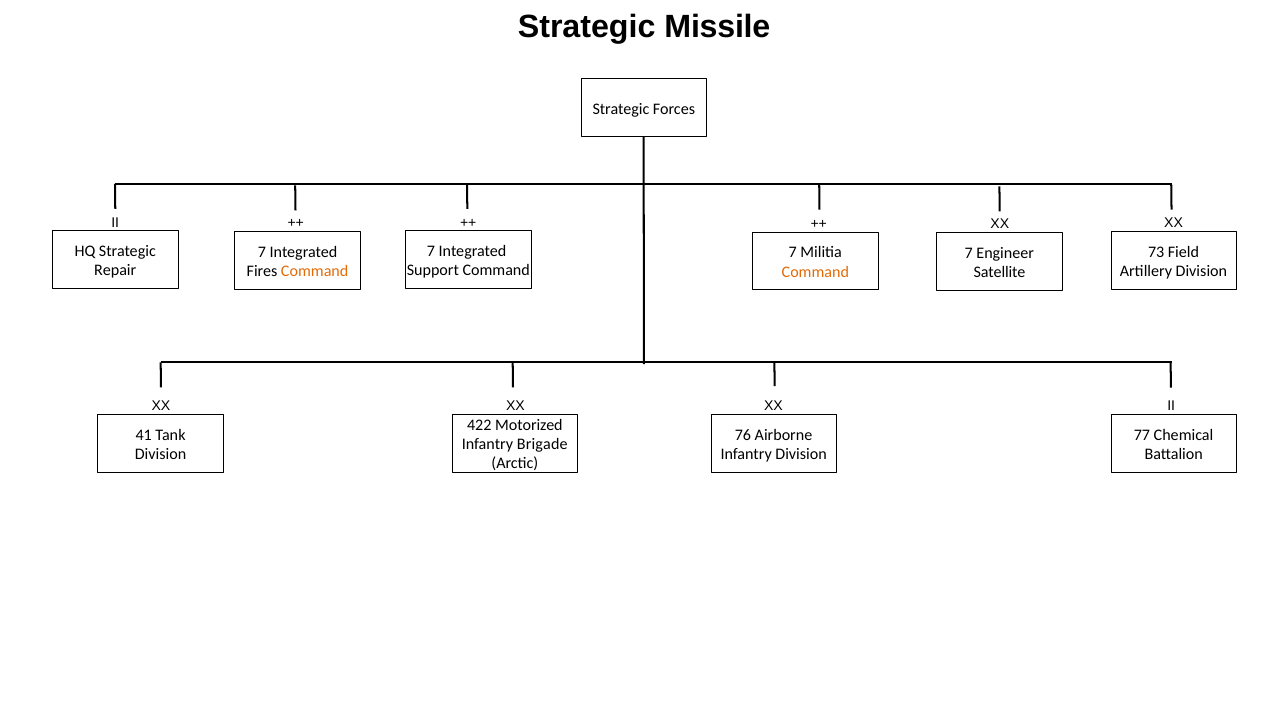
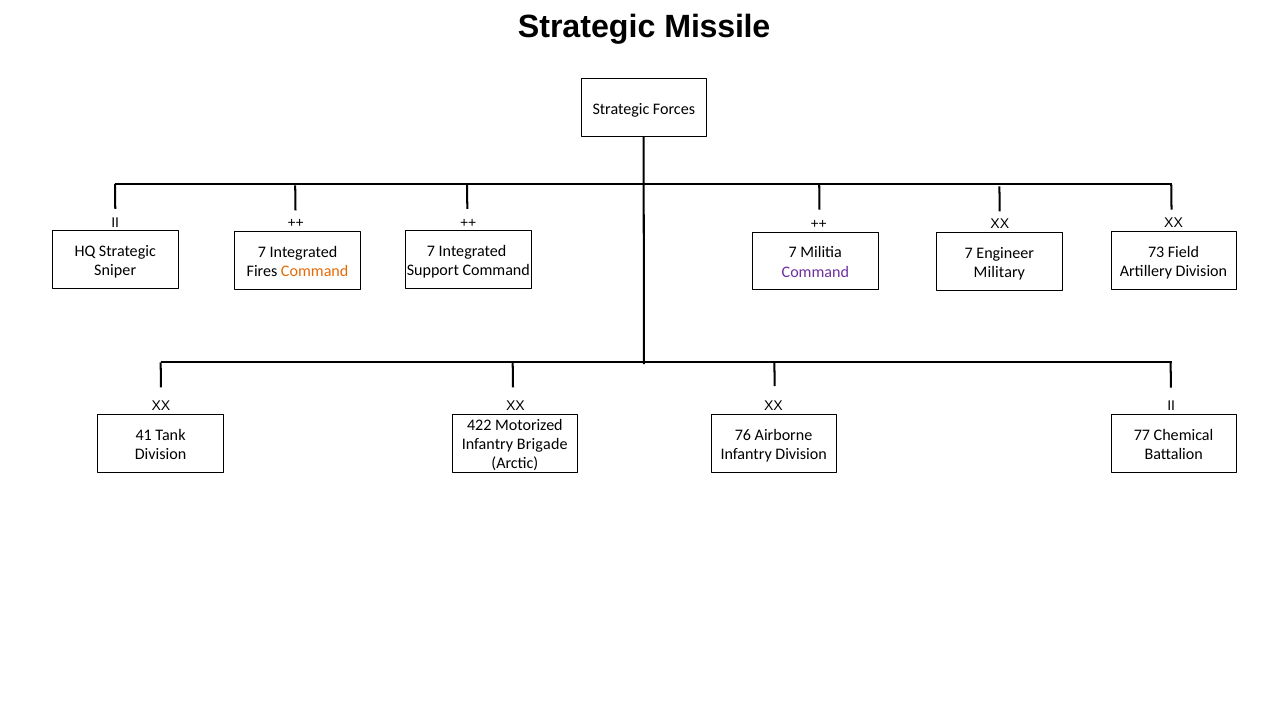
Repair: Repair -> Sniper (115, 271)
Command colour: orange -> purple (815, 272)
Satellite: Satellite -> Military (999, 272)
